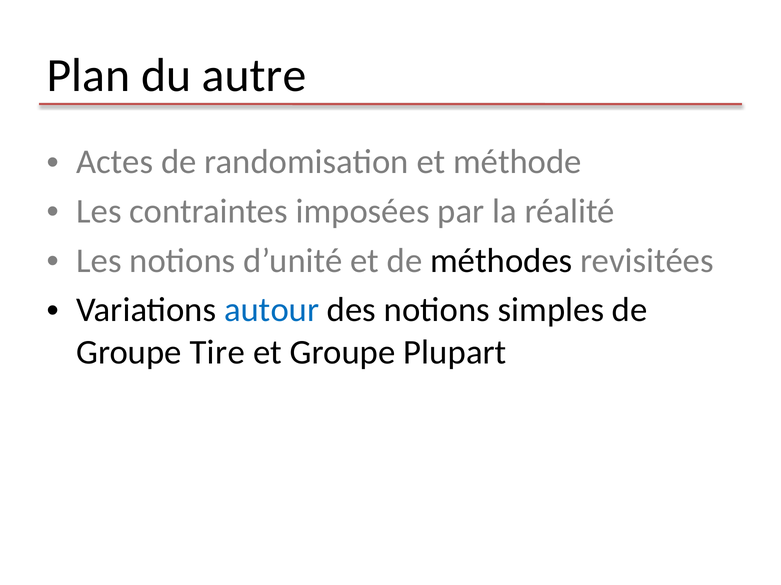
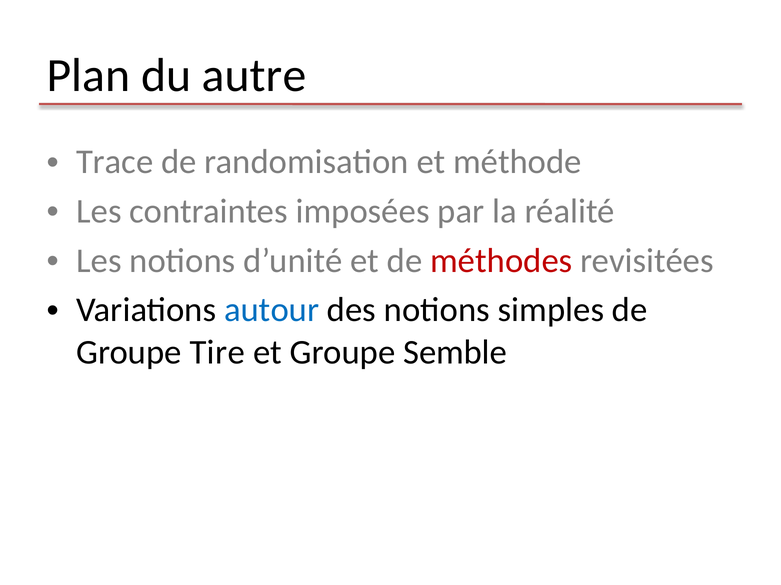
Actes: Actes -> Trace (115, 162)
méthodes colour: black -> red (501, 261)
Plupart: Plupart -> Semble (455, 353)
